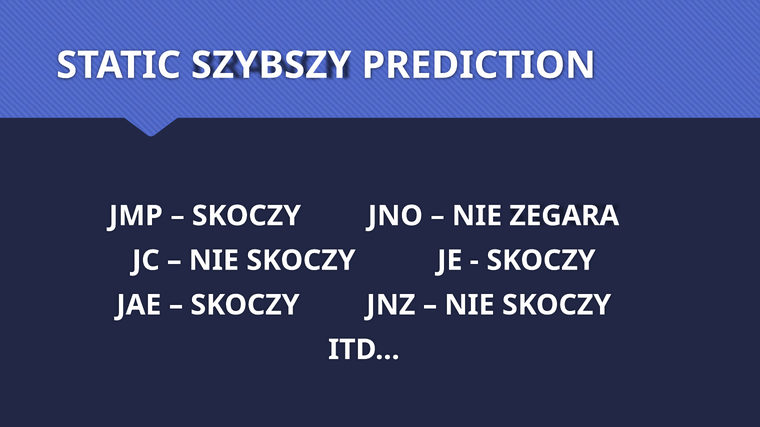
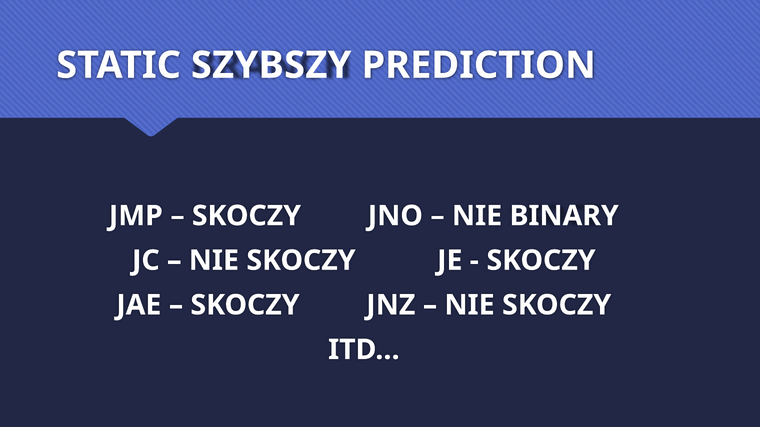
ZEGARA: ZEGARA -> BINARY (564, 216)
